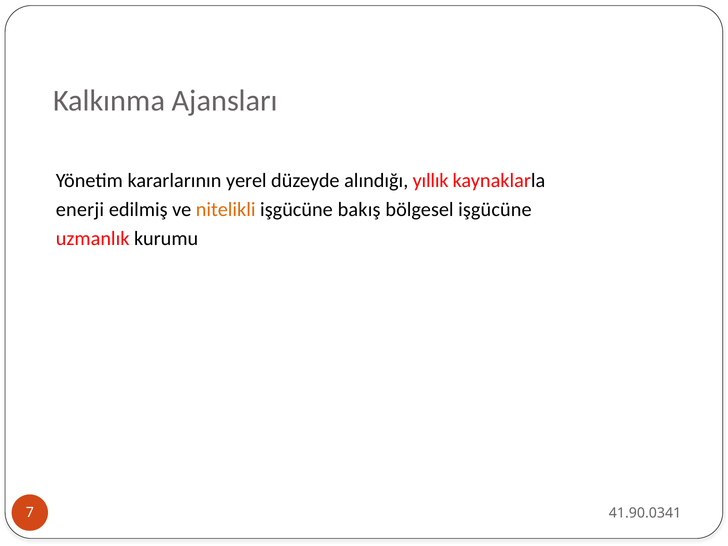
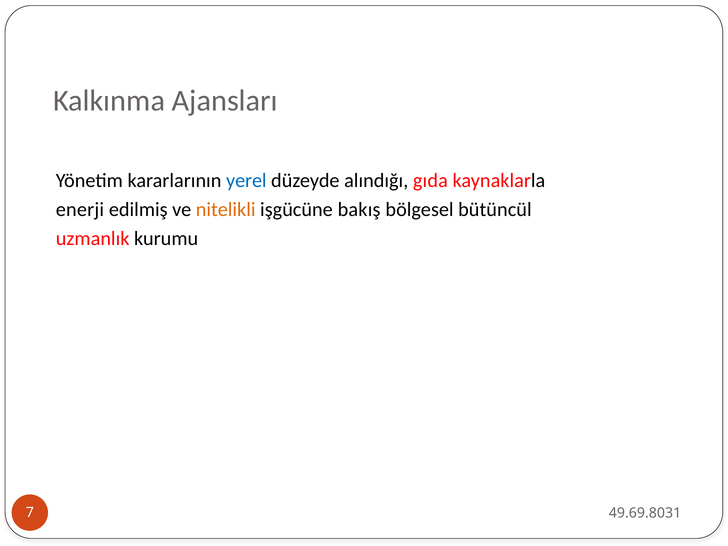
yerel colour: black -> blue (246, 181)
yıllık: yıllık -> gıda (430, 181)
bölgesel işgücüne: işgücüne -> bütüncül (495, 210)
41.90.0341: 41.90.0341 -> 49.69.8031 (645, 513)
